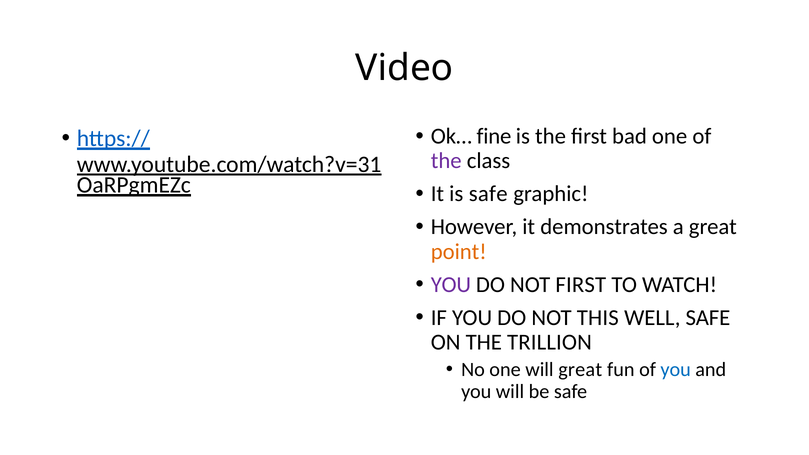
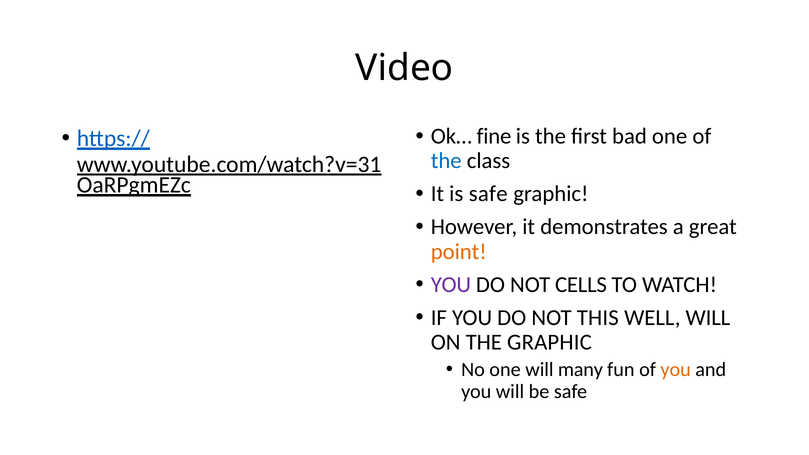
the colour: purple -> blue (446, 161)
NOT FIRST: FIRST -> CELLS (581, 285)
WELL SAFE: SAFE -> WILL (708, 318)
THE TRILLION: TRILLION -> GRAPHIC (549, 342)
will great: great -> many (580, 370)
you colour: blue -> orange (676, 370)
